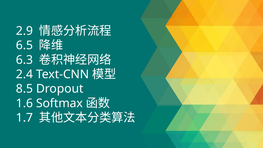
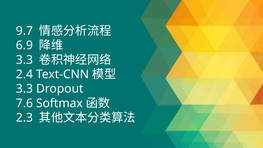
2.9: 2.9 -> 9.7 (24, 31)
6.5: 6.5 -> 6.9 (24, 45)
6.3: 6.3 -> 3.3 (24, 60)
8.5: 8.5 -> 3.3 (24, 89)
1.6: 1.6 -> 7.6 (24, 103)
1.7: 1.7 -> 2.3 (24, 118)
